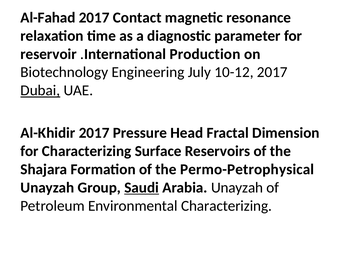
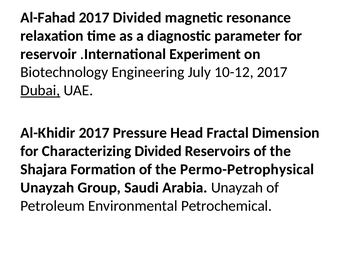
2017 Contact: Contact -> Divided (137, 18)
Production: Production -> Experiment (205, 54)
Characterizing Surface: Surface -> Divided (158, 151)
Saudi underline: present -> none (142, 187)
Environmental Characterizing: Characterizing -> Petrochemical (227, 206)
